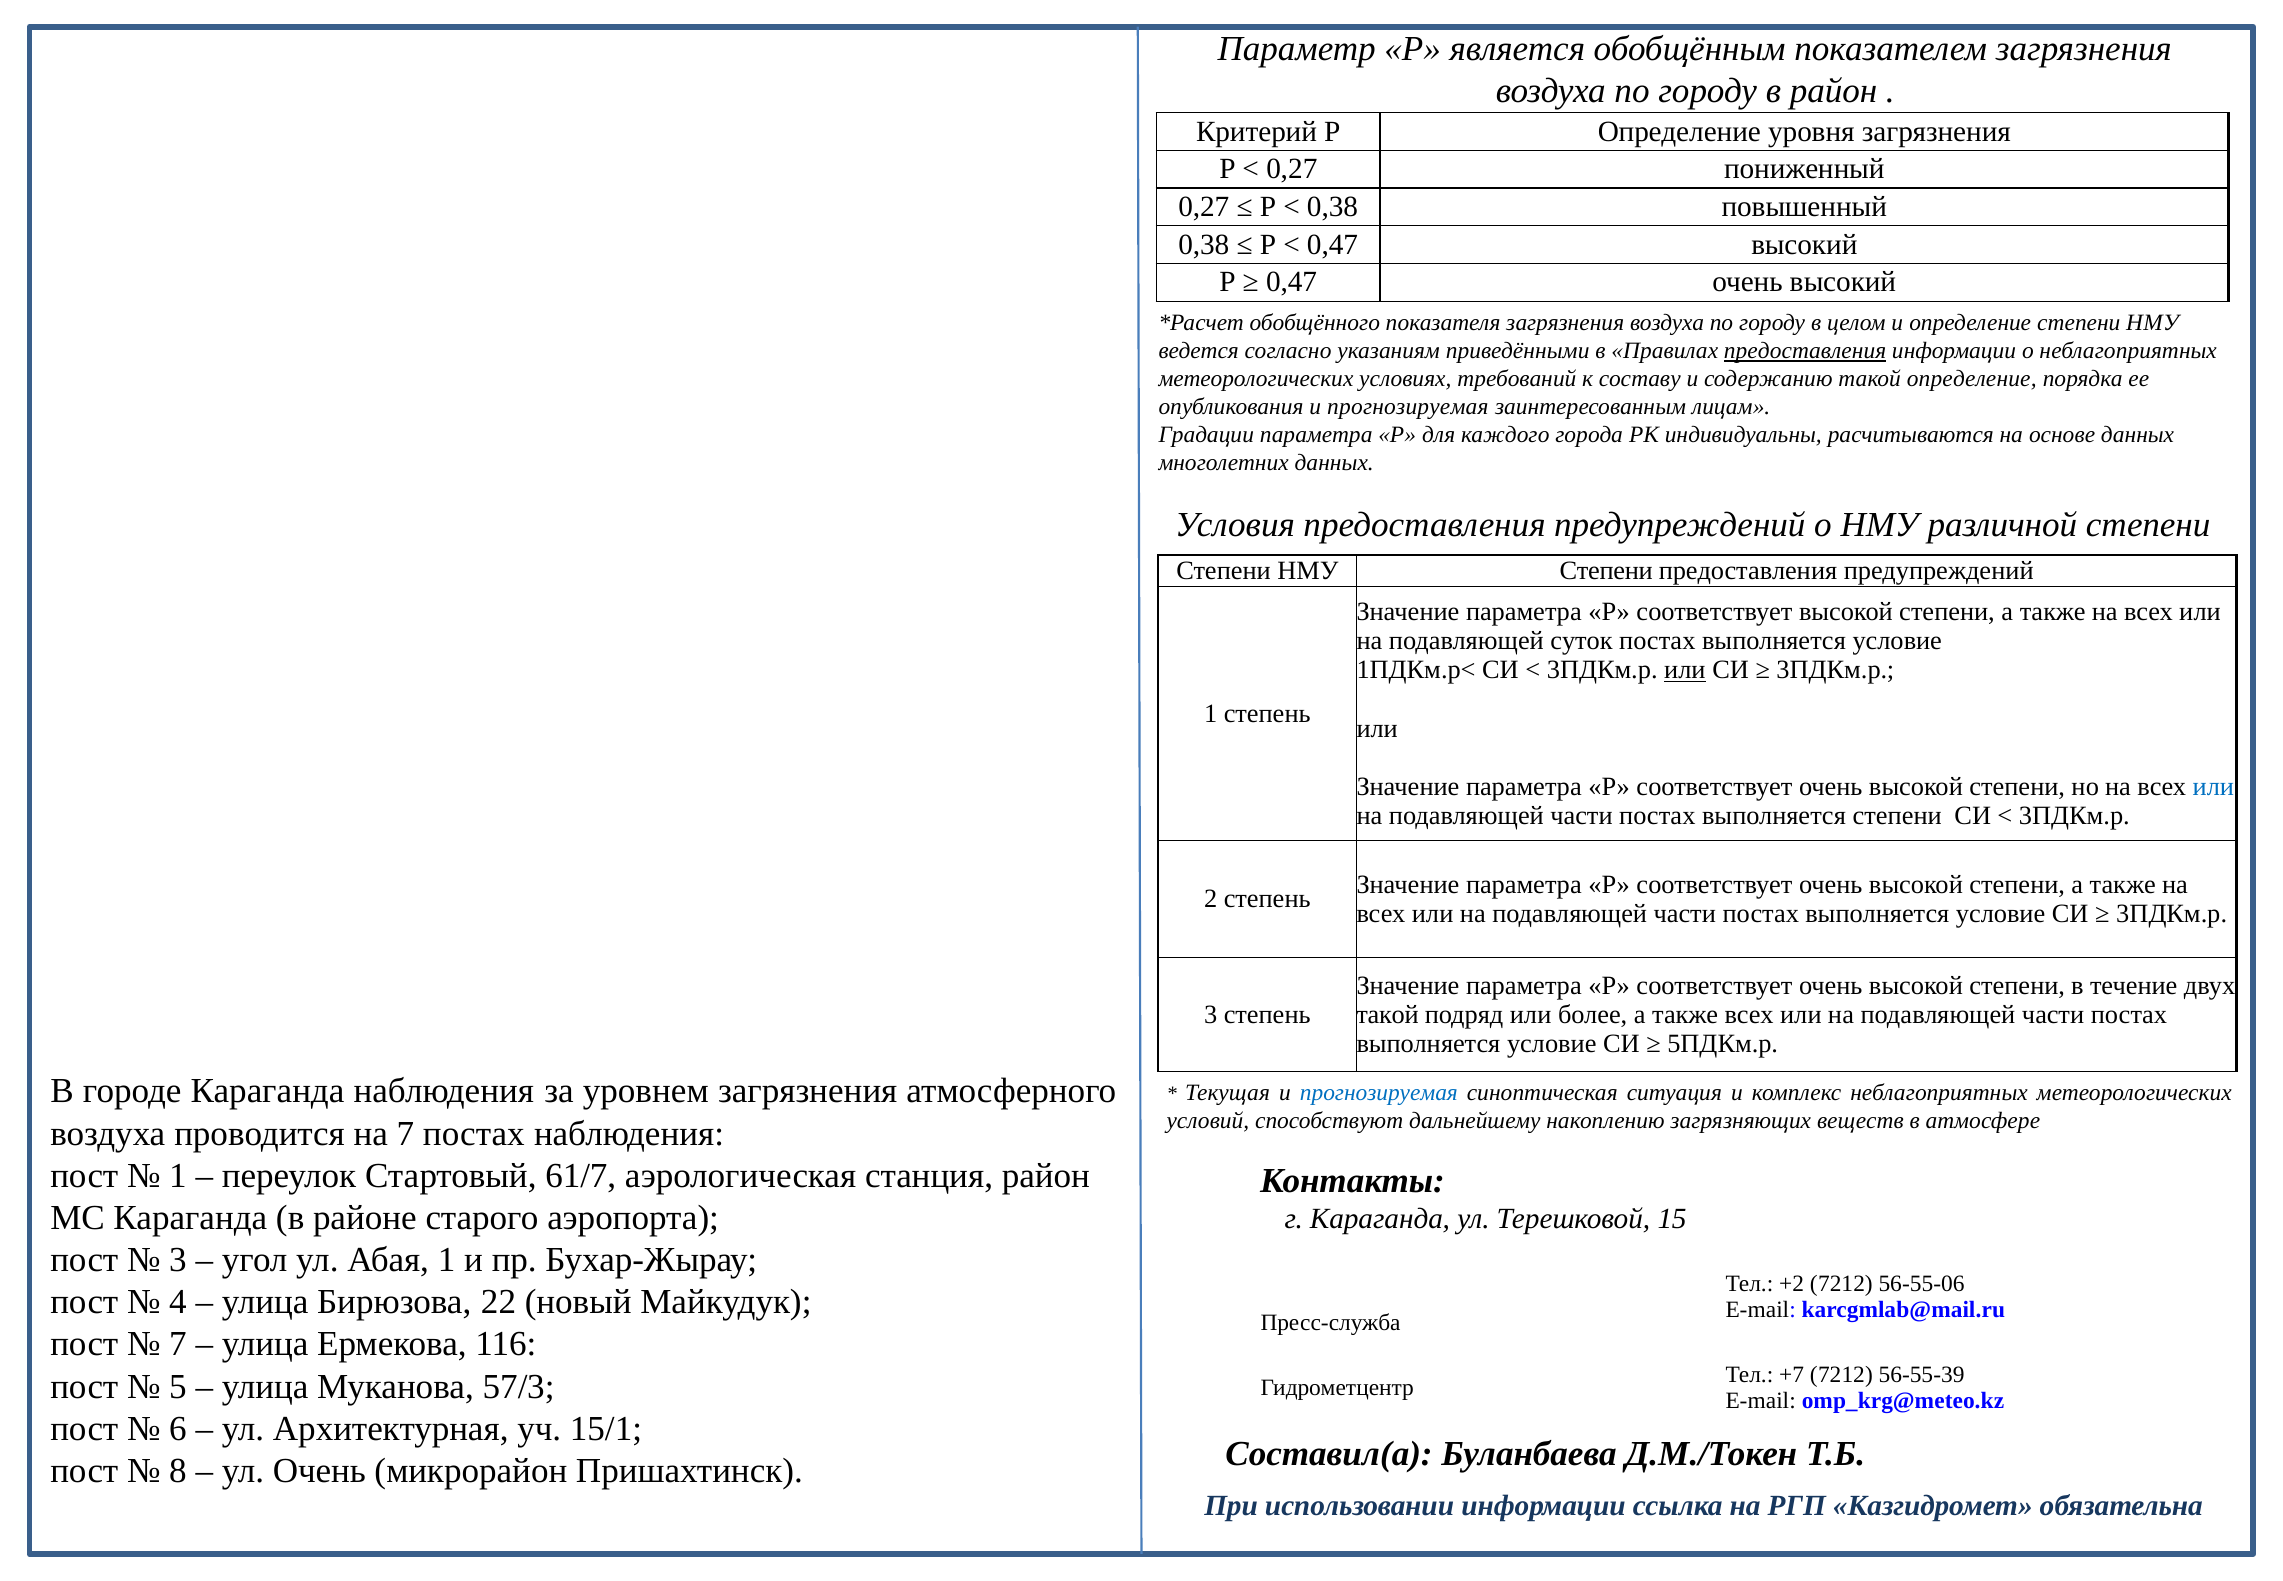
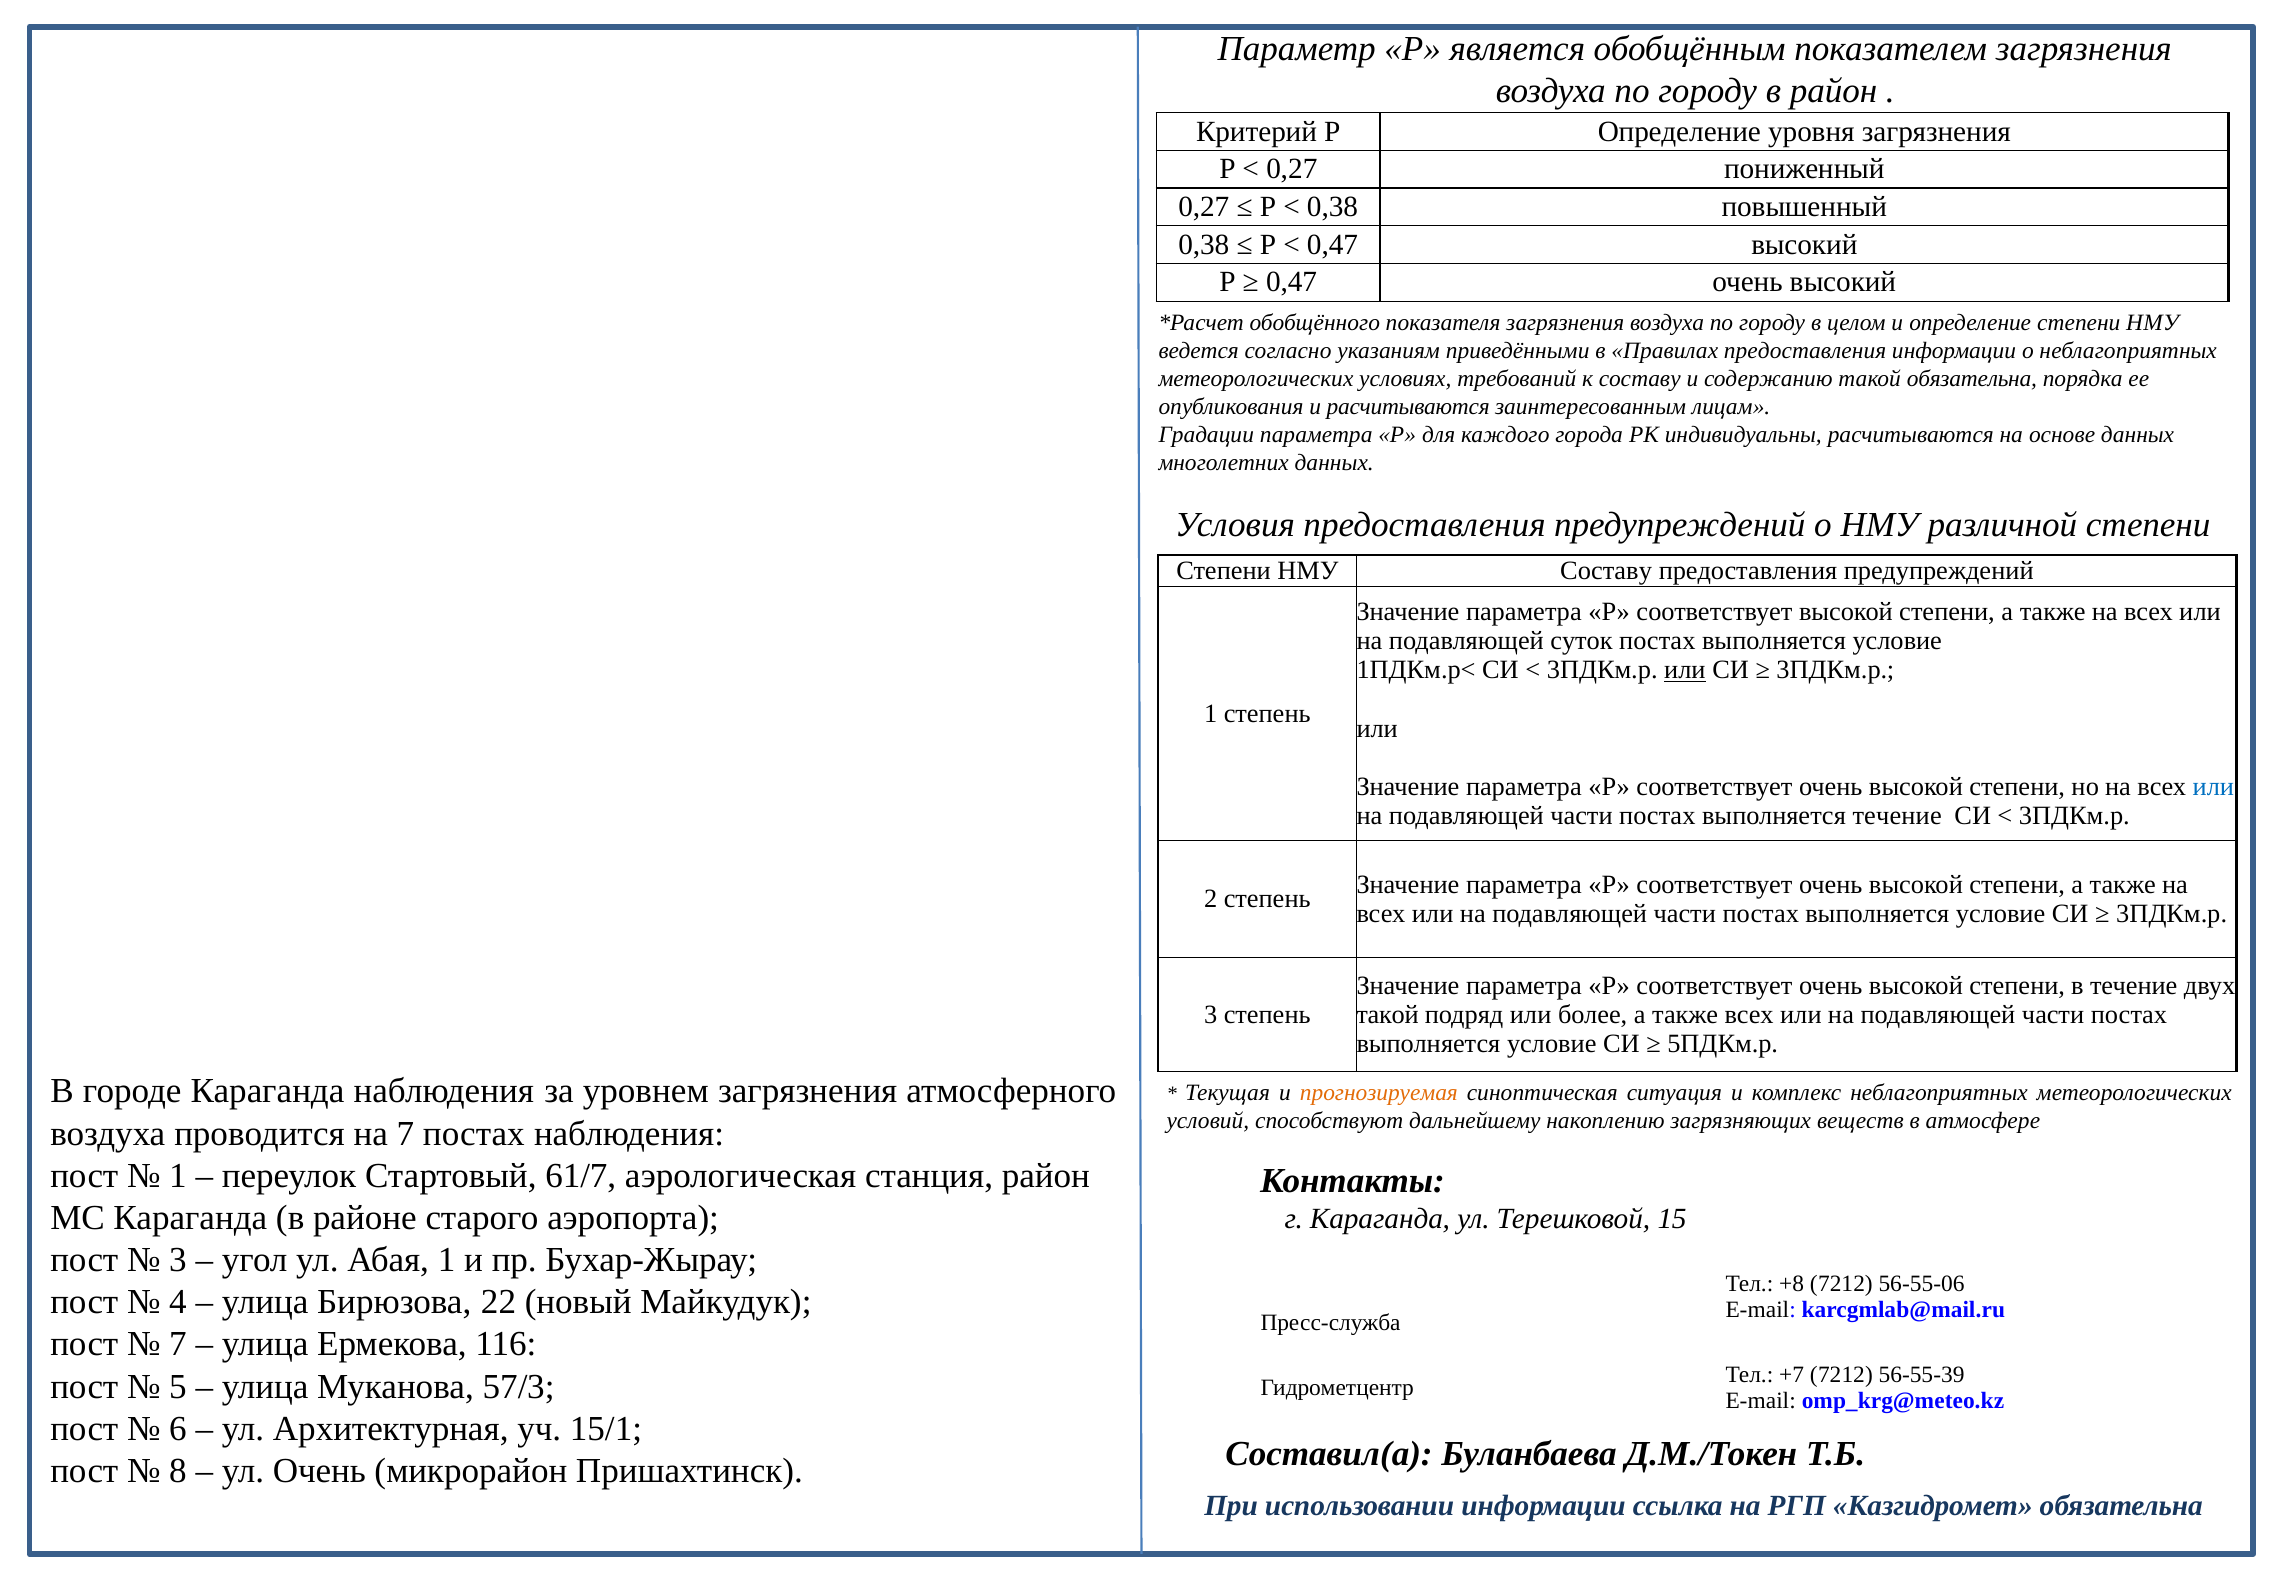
предоставления underline: present -> none (1805, 351)
такой определение: определение -> обязательна (1972, 379)
опубликования и прогнозируемая: прогнозируемая -> расчитываются (1408, 407)
НМУ Степени: Степени -> Составу (1606, 571)
выполняется степени: степени -> течение (1897, 816)
прогнозируемая colour: blue -> orange (1379, 1093)
+2: +2 -> +8 (1792, 1283)
